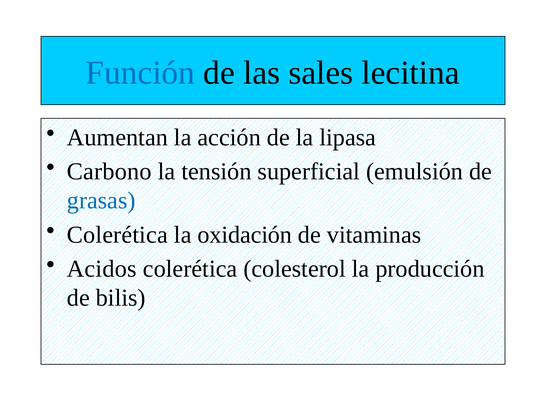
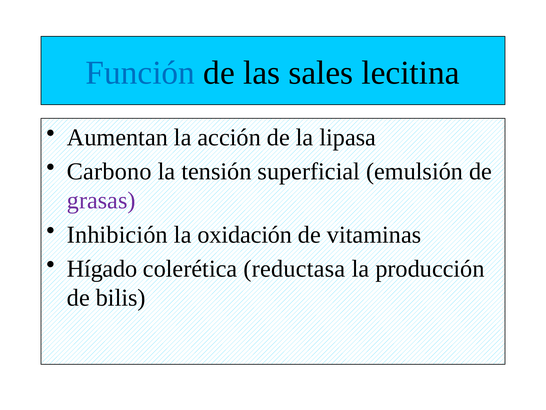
grasas colour: blue -> purple (101, 200)
Colerética: Colerética -> Inhibición (117, 234)
Acidos: Acidos -> Hígado (102, 268)
colesterol: colesterol -> reductasa (294, 268)
